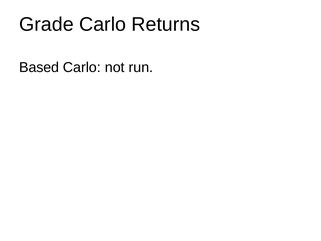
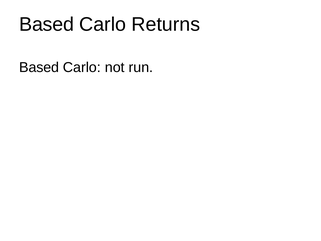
Grade: Grade -> Based (47, 24)
